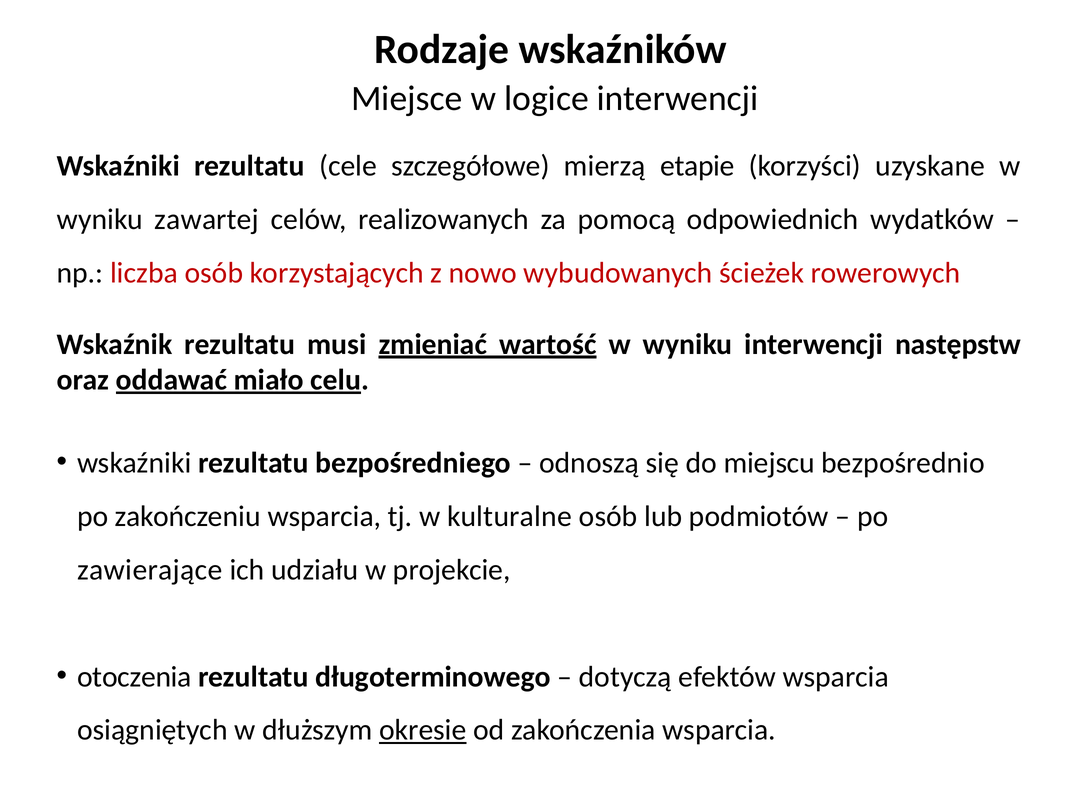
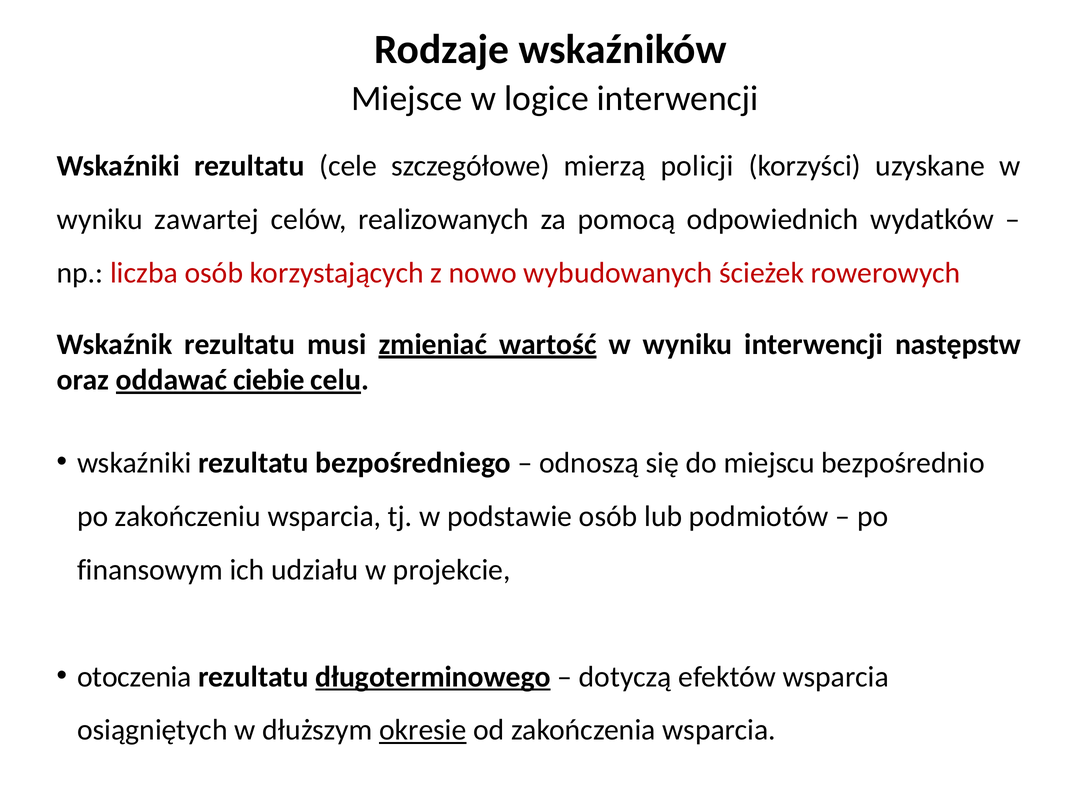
etapie: etapie -> policji (697, 166)
miało: miało -> ciebie (269, 380)
kulturalne: kulturalne -> podstawie (510, 516)
zawierające: zawierające -> finansowym (150, 570)
długoterminowego underline: none -> present (433, 677)
